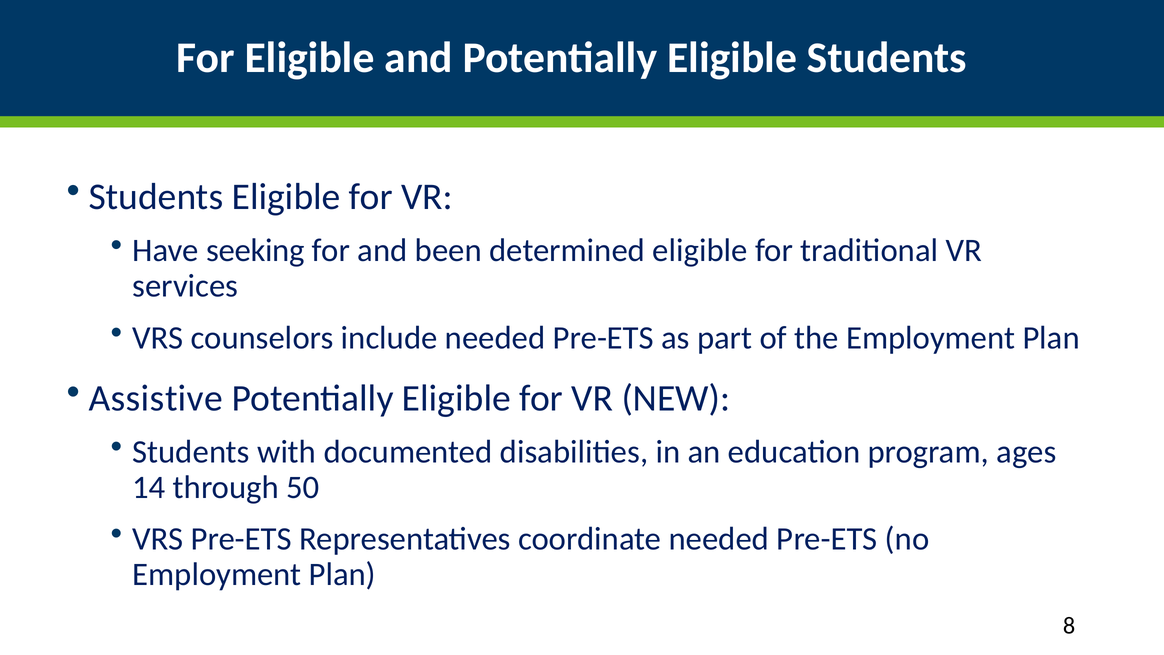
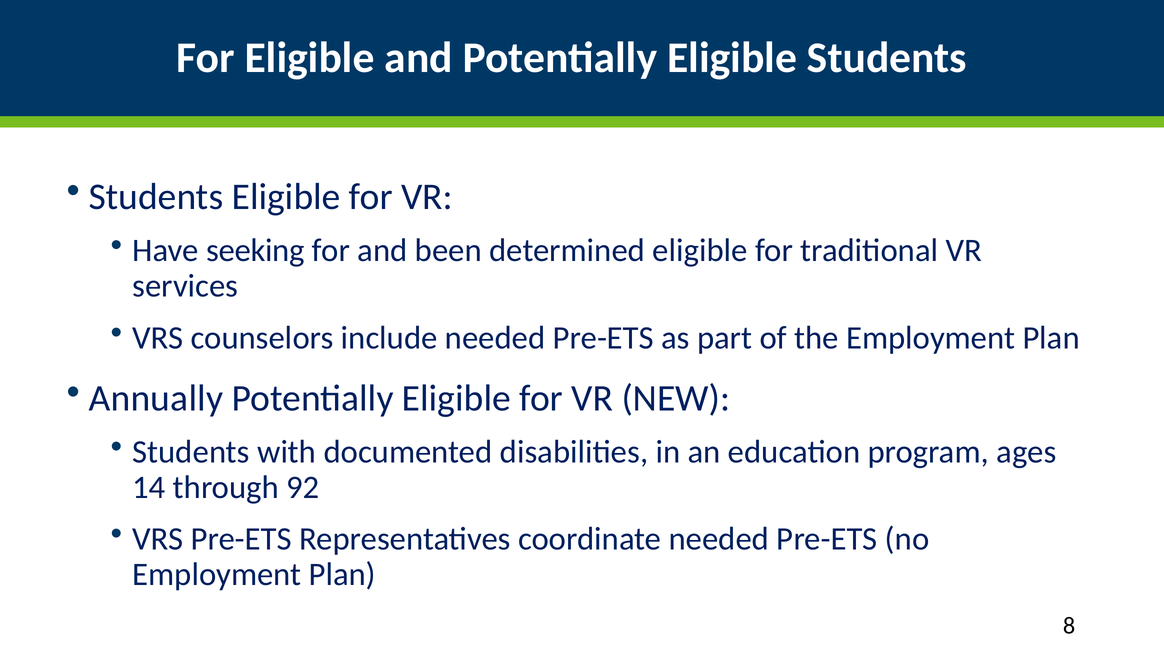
Assistive: Assistive -> Annually (156, 398)
50: 50 -> 92 (303, 487)
